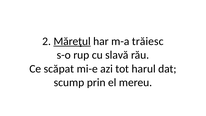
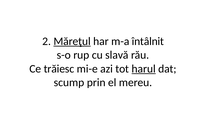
trăiesc: trăiesc -> întâlnit (148, 41)
scăpat: scăpat -> trăiesc (59, 69)
harul underline: none -> present (144, 69)
